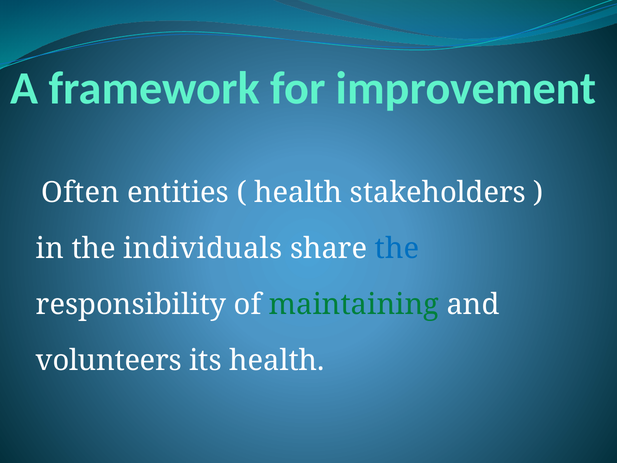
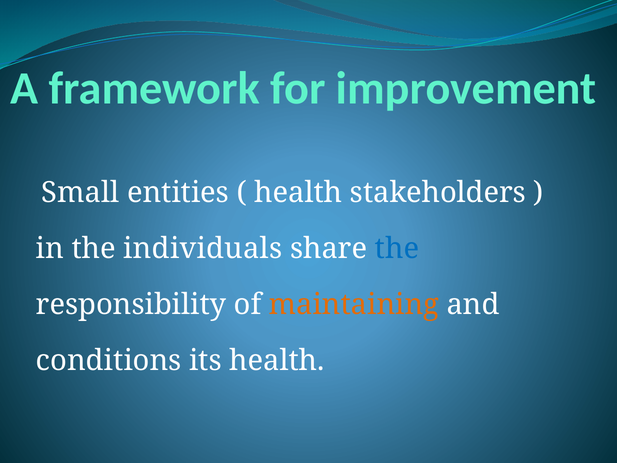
Often: Often -> Small (80, 193)
maintaining colour: green -> orange (354, 304)
volunteers: volunteers -> conditions (109, 360)
